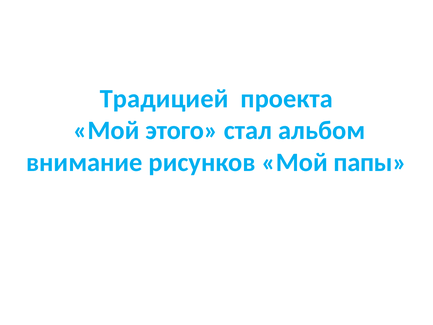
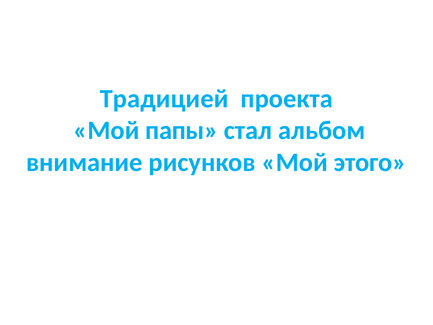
этого: этого -> папы (182, 130)
папы: папы -> этого (370, 162)
